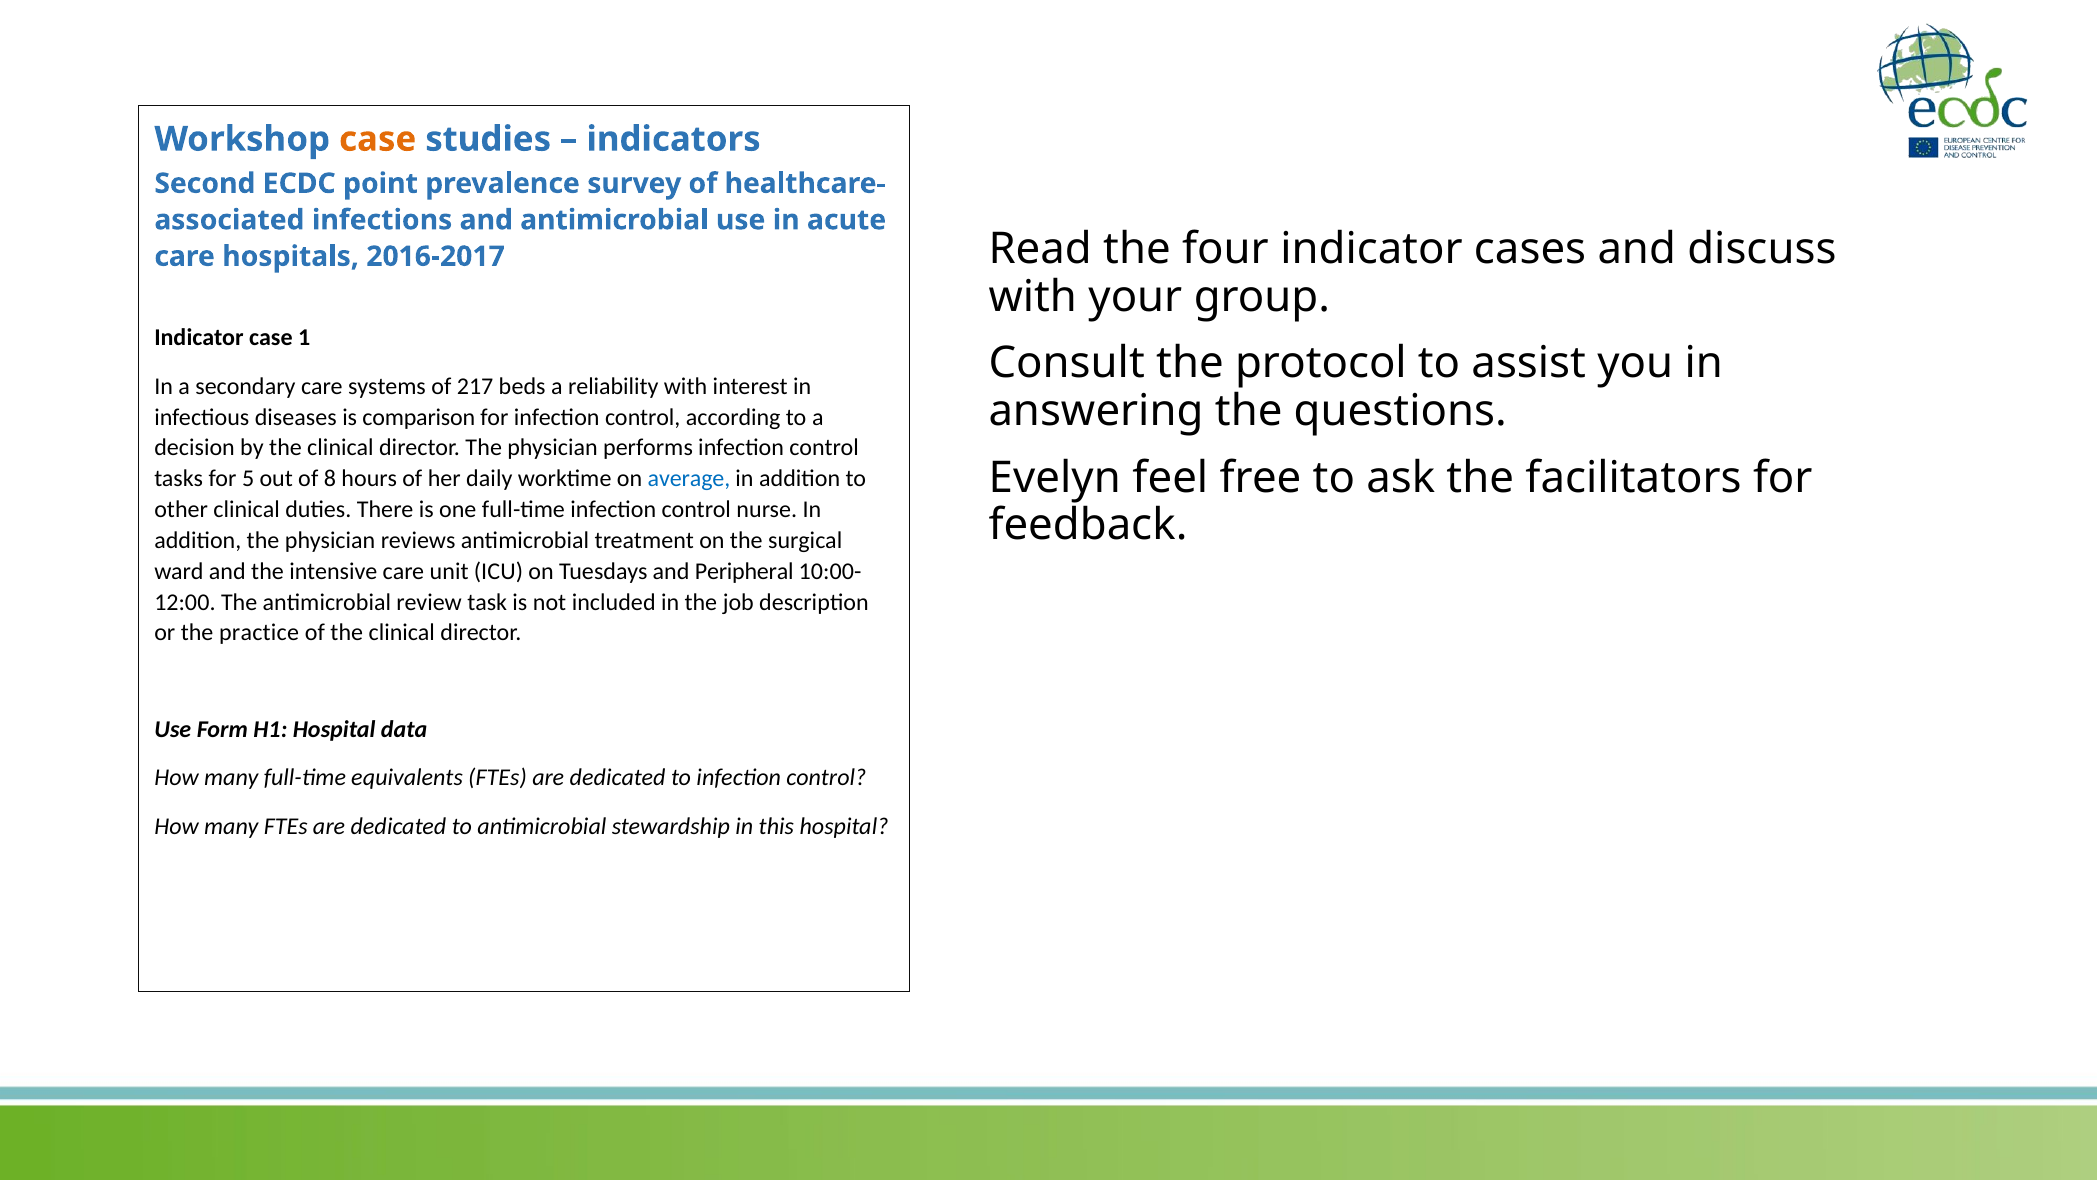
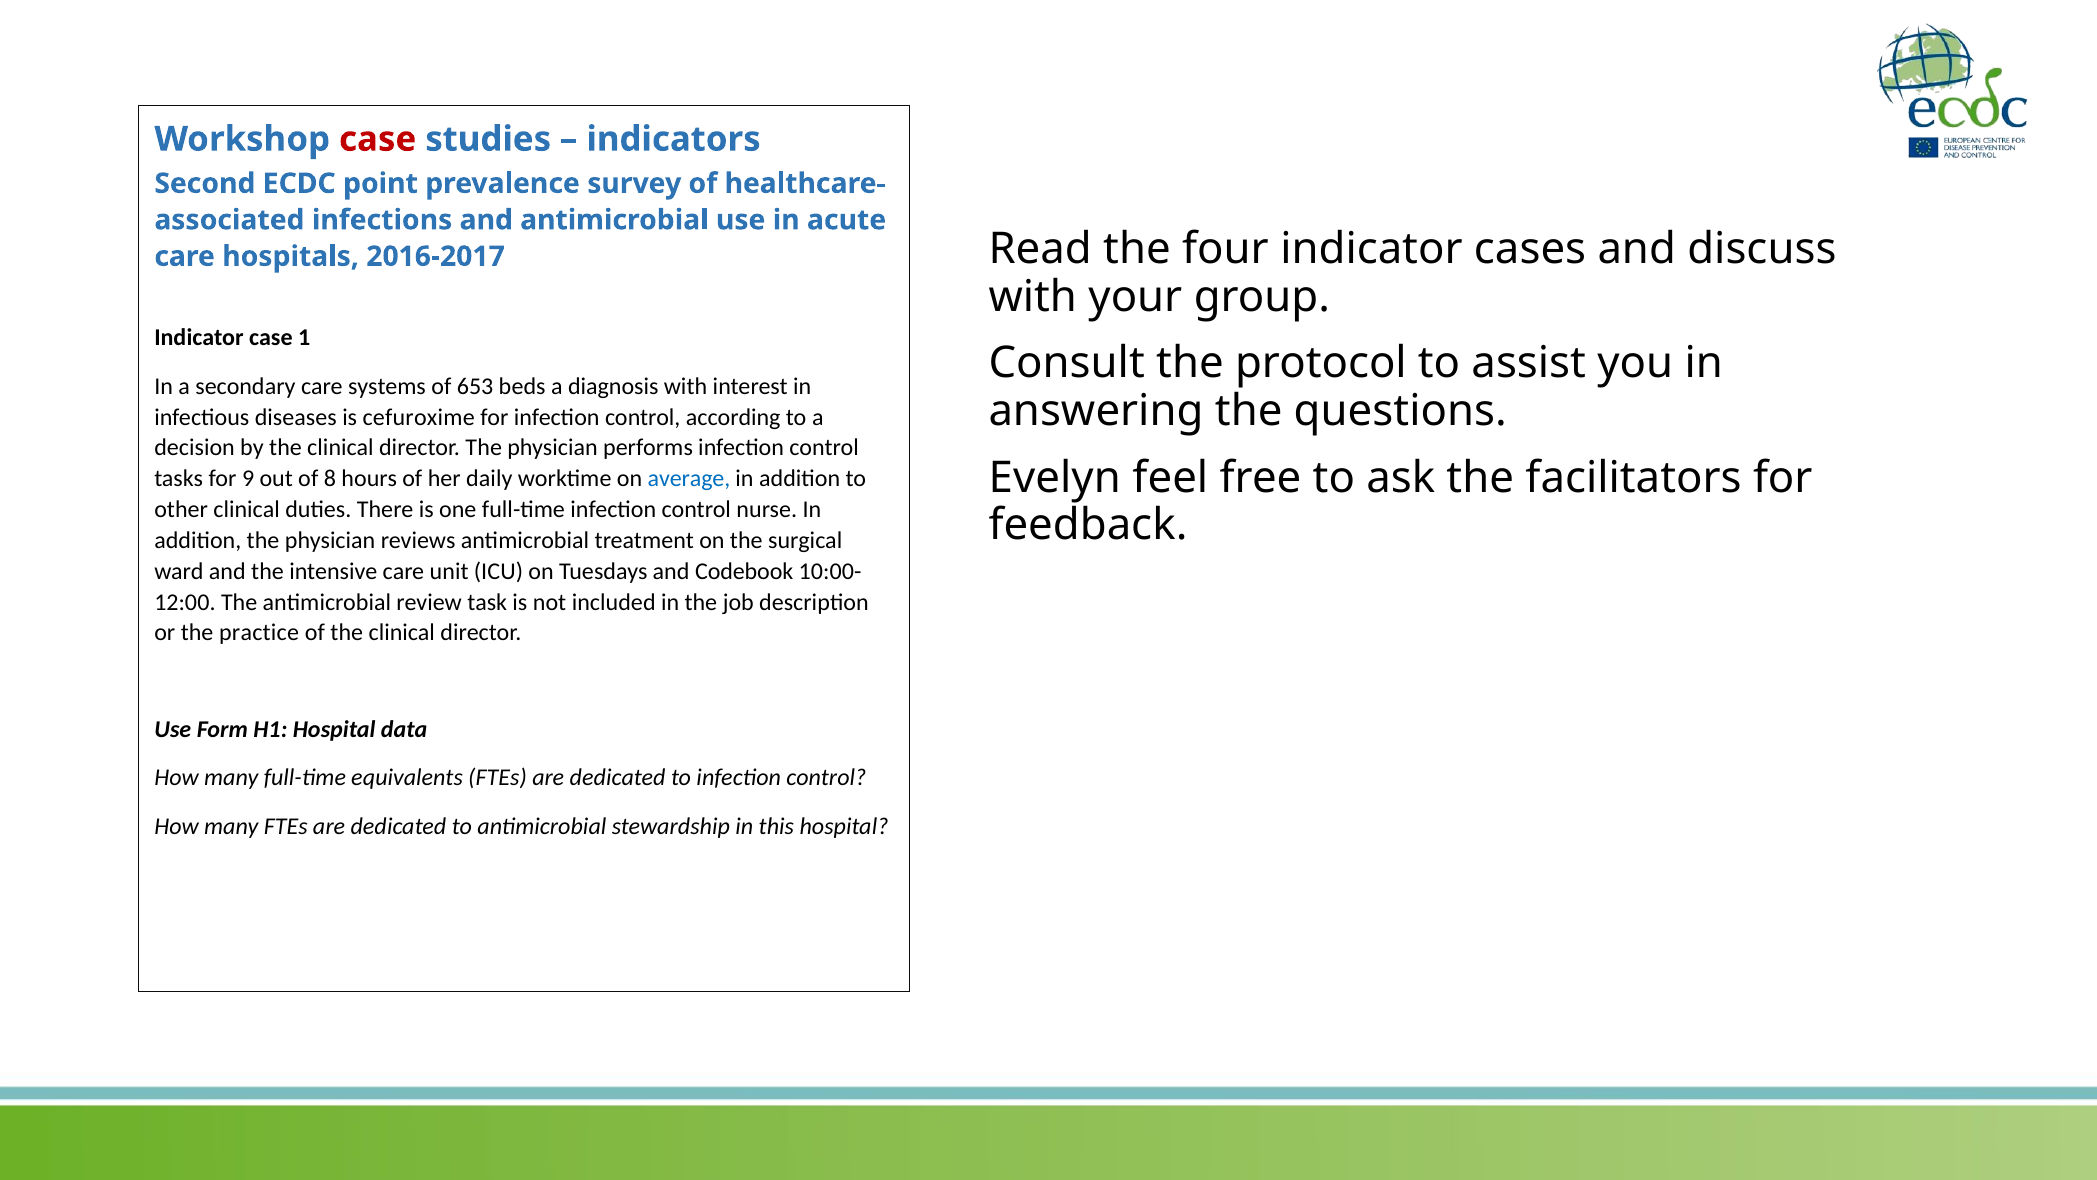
case colour: orange -> red (378, 139)
217: 217 -> 653 (475, 386)
reliability: reliability -> diagnosis (613, 386)
comparison: comparison -> cefuroxime (419, 417)
5: 5 -> 9 (248, 479)
Peripheral: Peripheral -> Codebook (744, 571)
